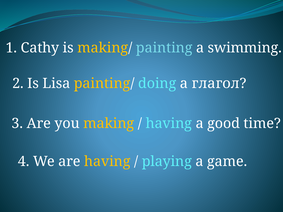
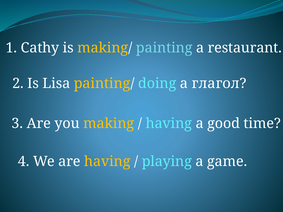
swimming: swimming -> restaurant (245, 48)
